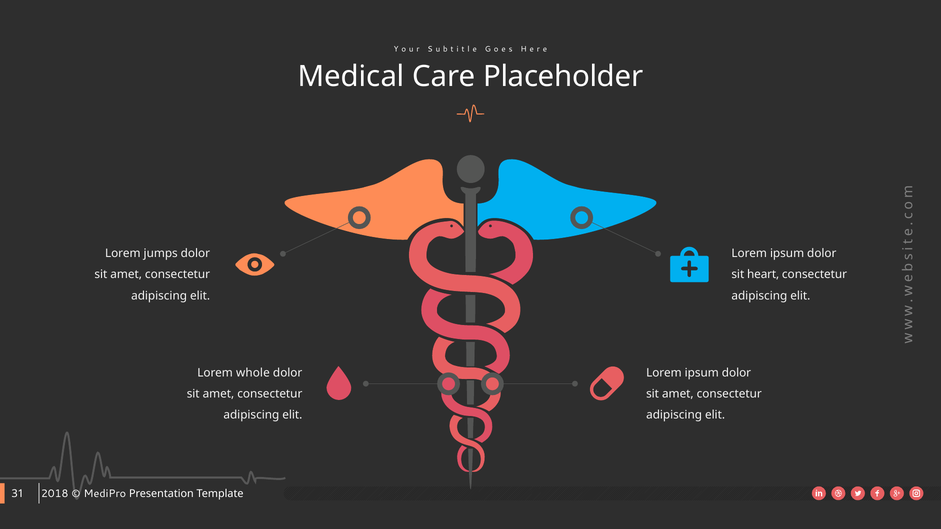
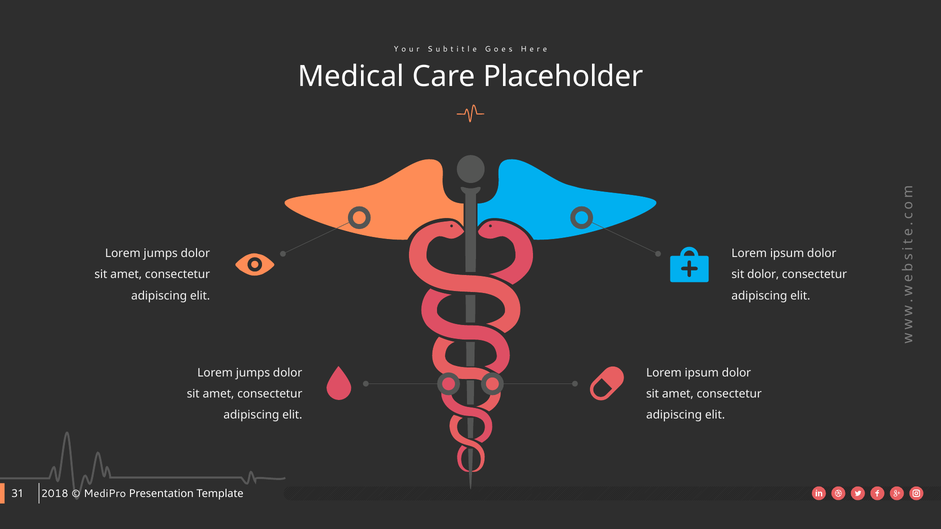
sit heart: heart -> dolor (763, 275)
whole: whole -> jumps (253, 373)
